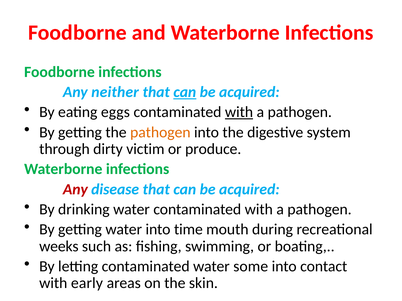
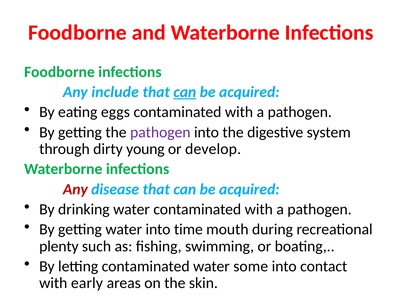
neither: neither -> include (115, 92)
with underline: present -> none (239, 112)
pathogen colour: orange -> purple (160, 132)
victim: victim -> young (145, 149)
produce: produce -> develop (213, 149)
weeks: weeks -> plenty (59, 247)
